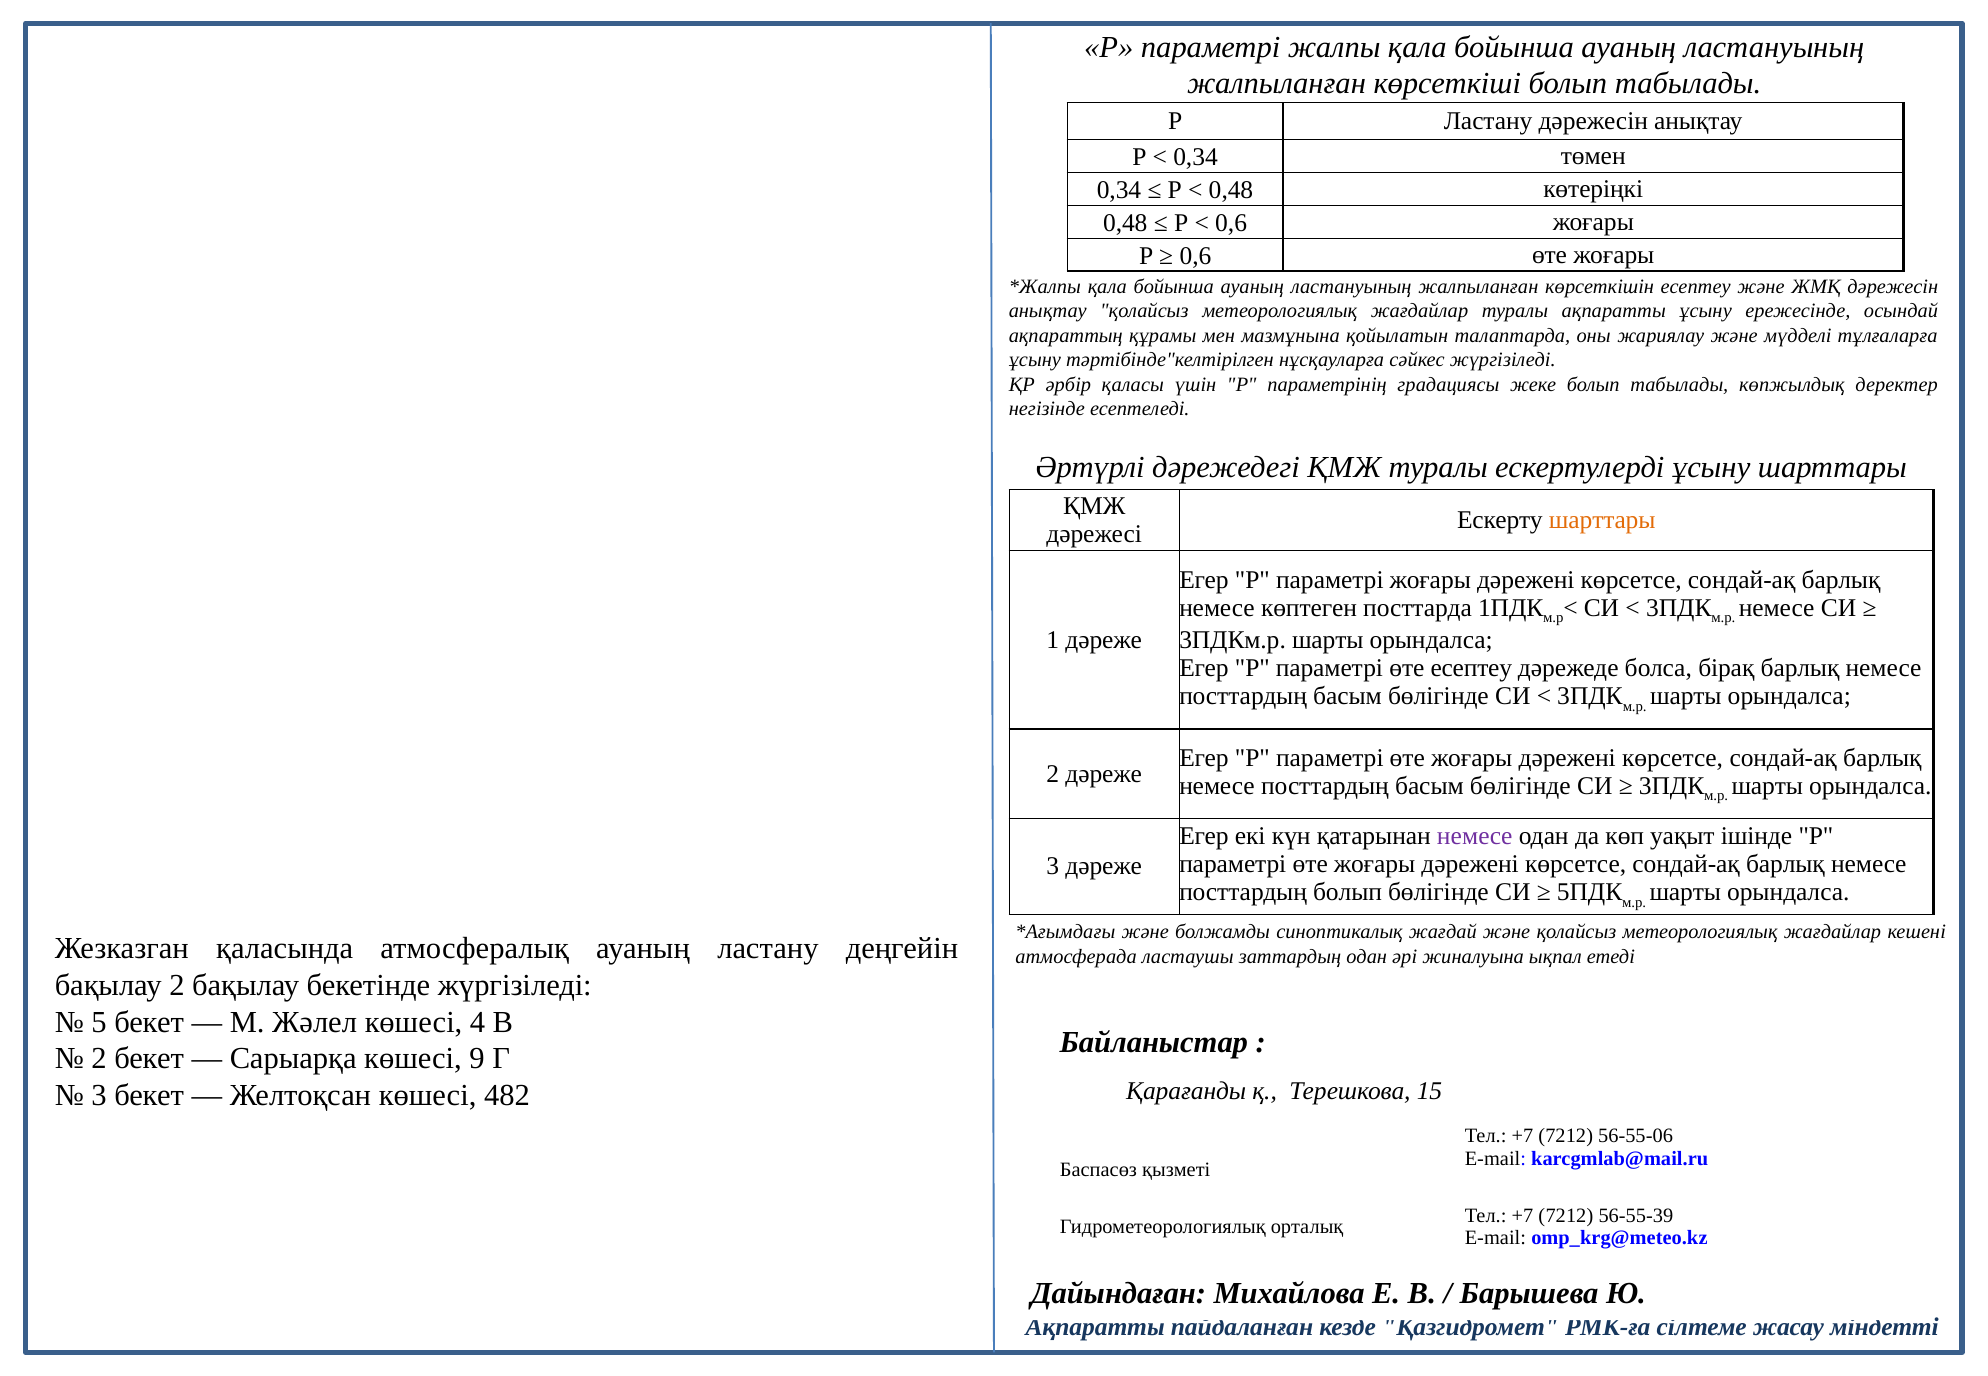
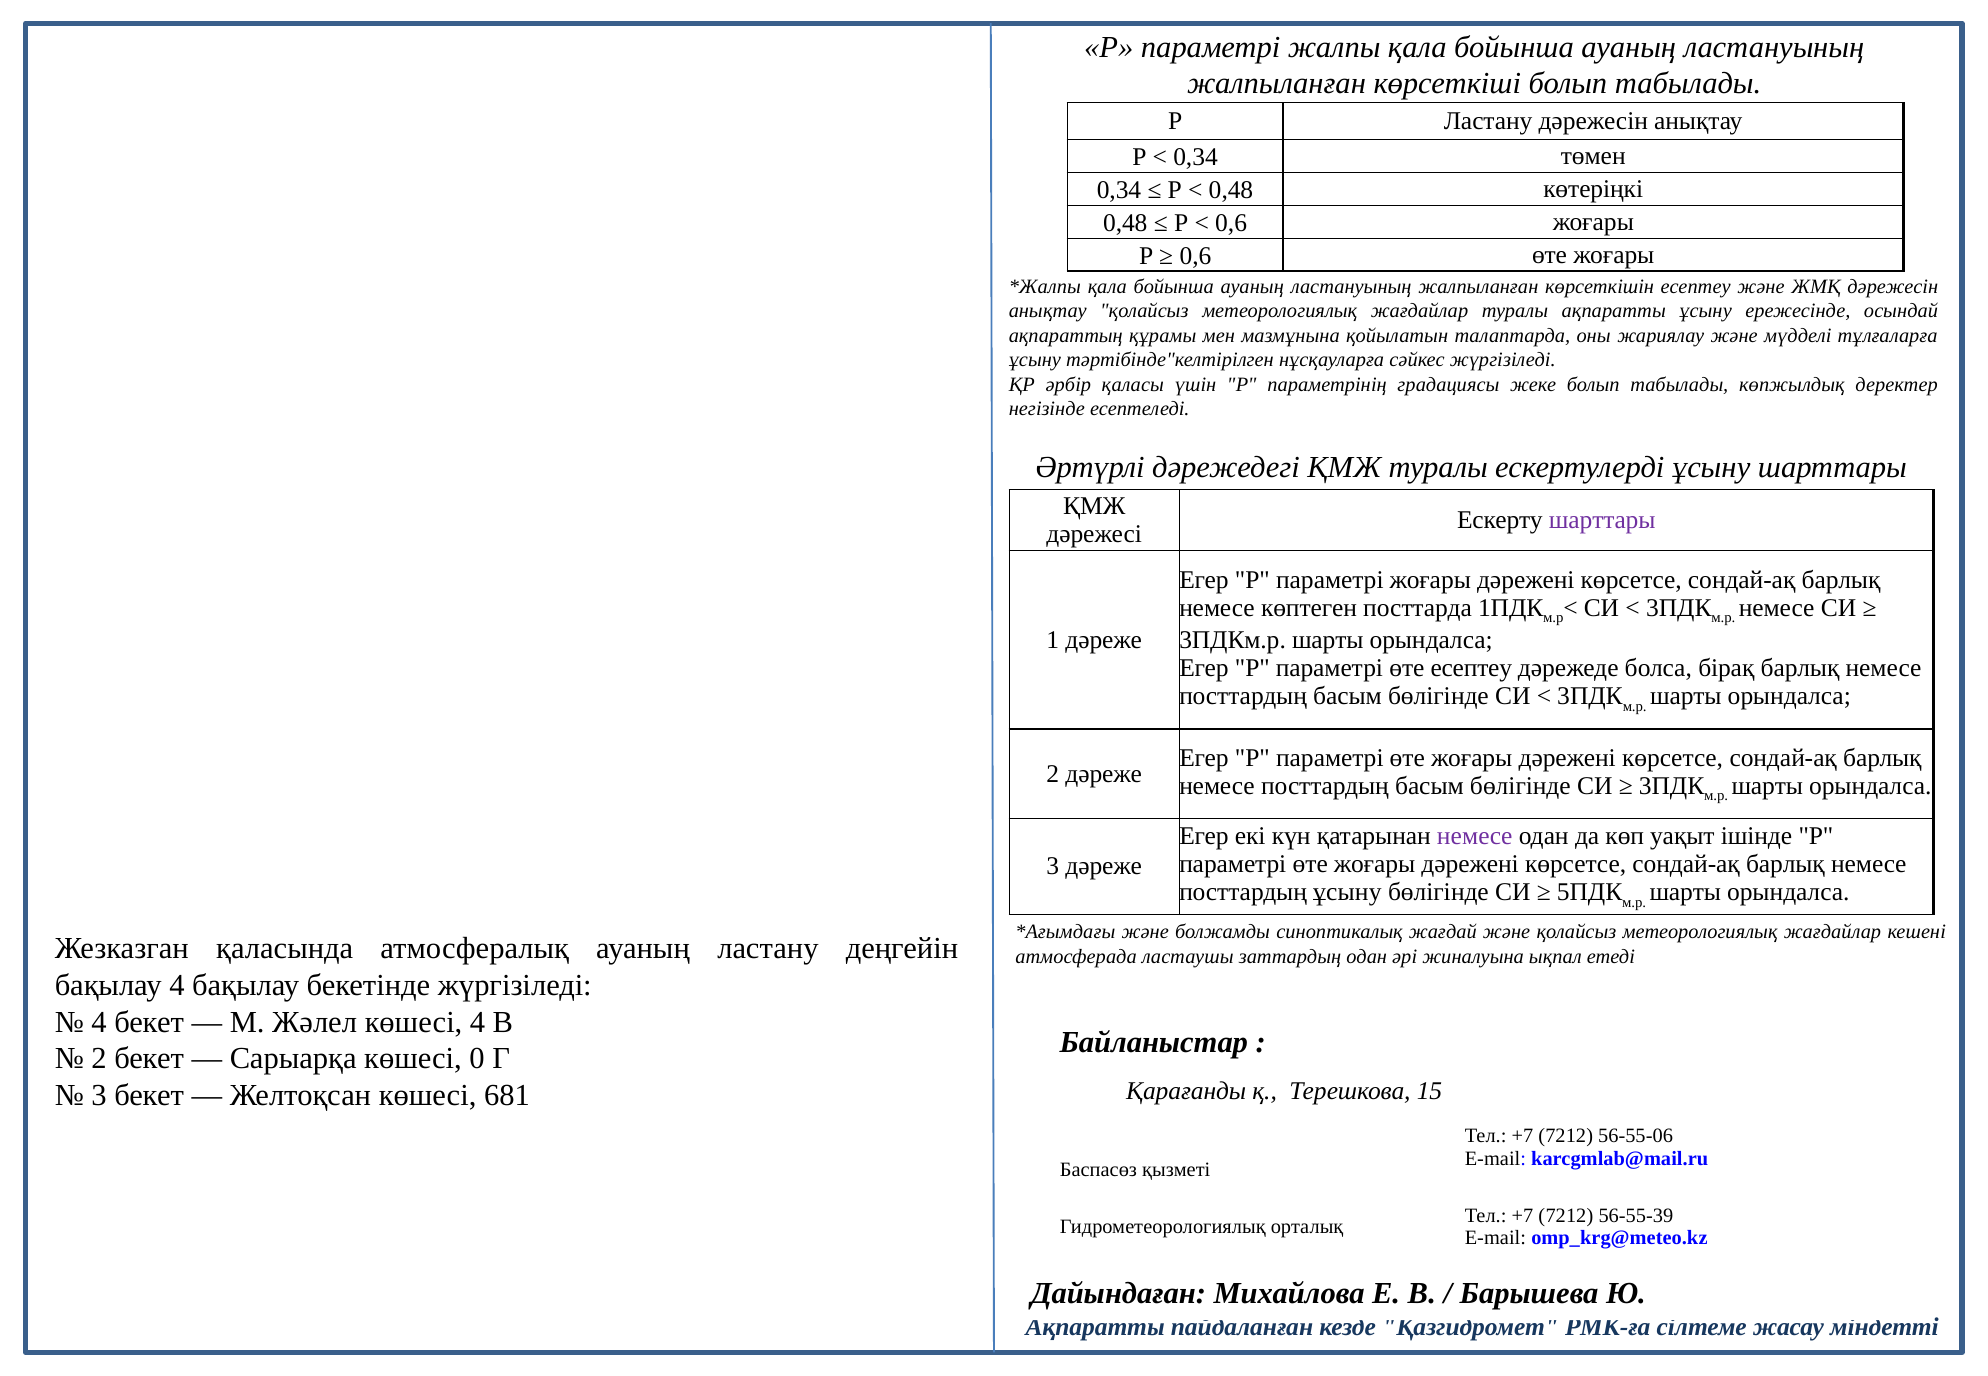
шарттары colour: orange -> purple (1602, 520)
посттардың болып: болып -> ұсыну (1347, 893)
бақылау 2: 2 -> 4 (177, 985)
5: 5 -> 4 (99, 1022)
9: 9 -> 0 (477, 1059)
482: 482 -> 681 (507, 1096)
